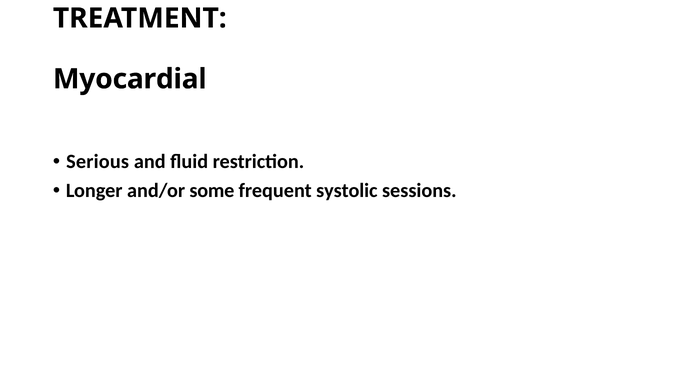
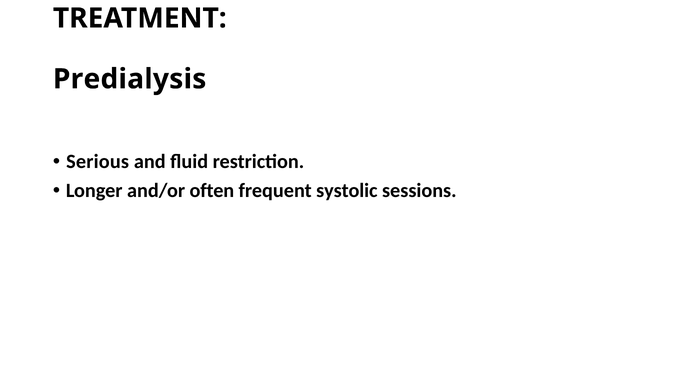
Myocardial: Myocardial -> Predialysis (130, 79)
some: some -> often (212, 191)
